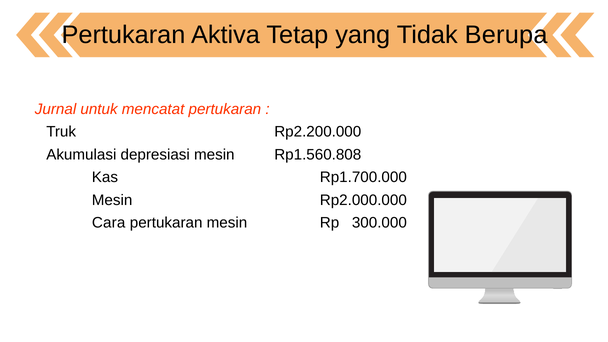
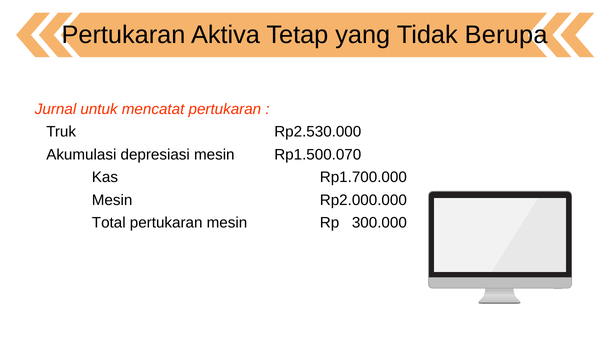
Rp2.200.000: Rp2.200.000 -> Rp2.530.000 (318, 132)
Rp1.560.808: Rp1.560.808 -> Rp1.500.070 (318, 155)
Cara: Cara -> Total (109, 223)
